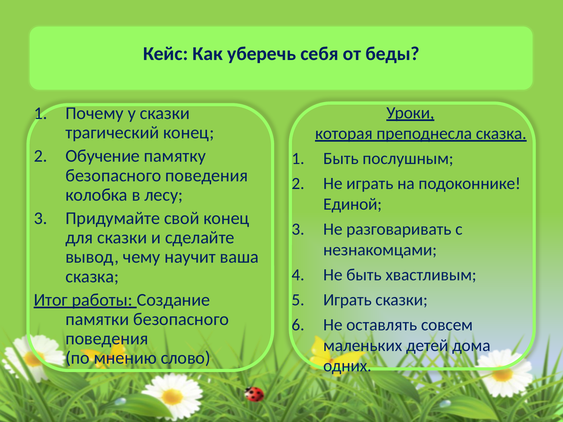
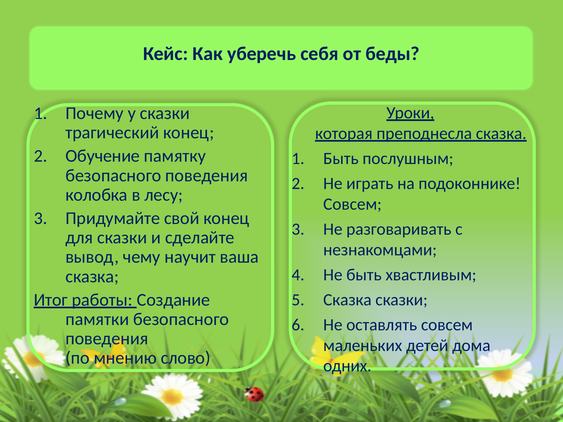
Единой: Единой -> Совсем (352, 204)
Играть: Играть -> Сказка (347, 300)
